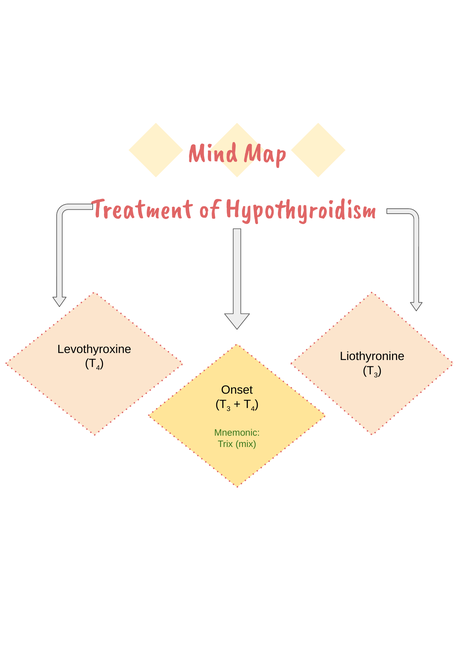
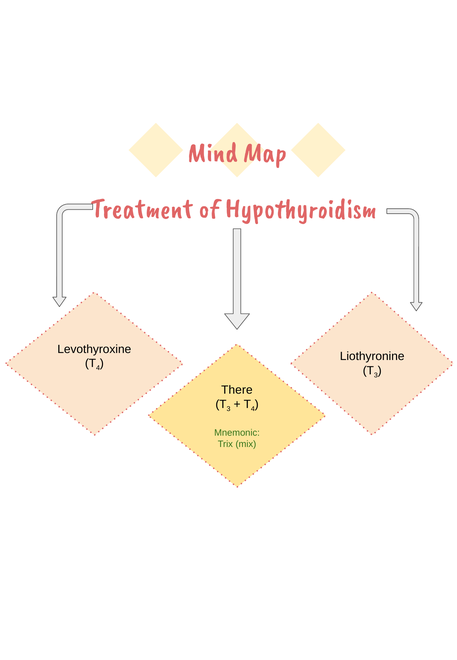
Onset: Onset -> There (237, 390)
